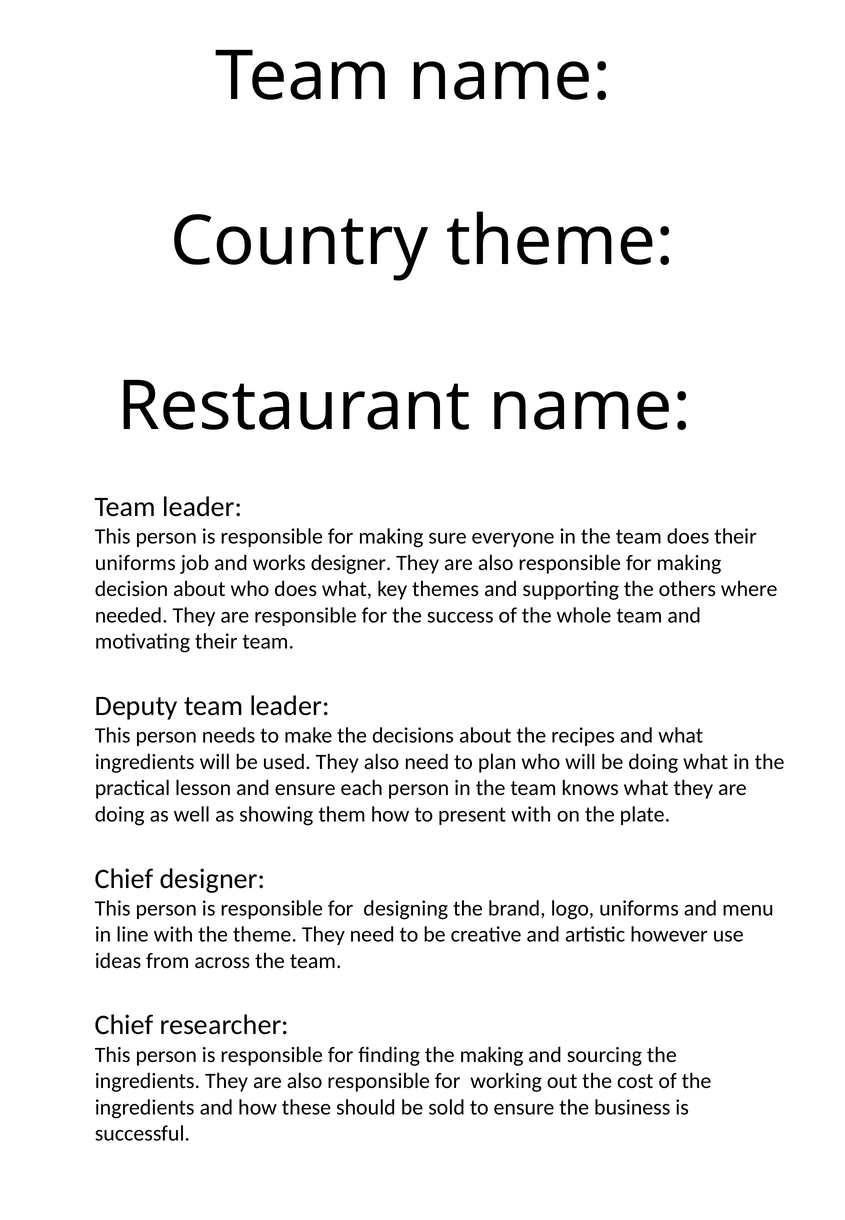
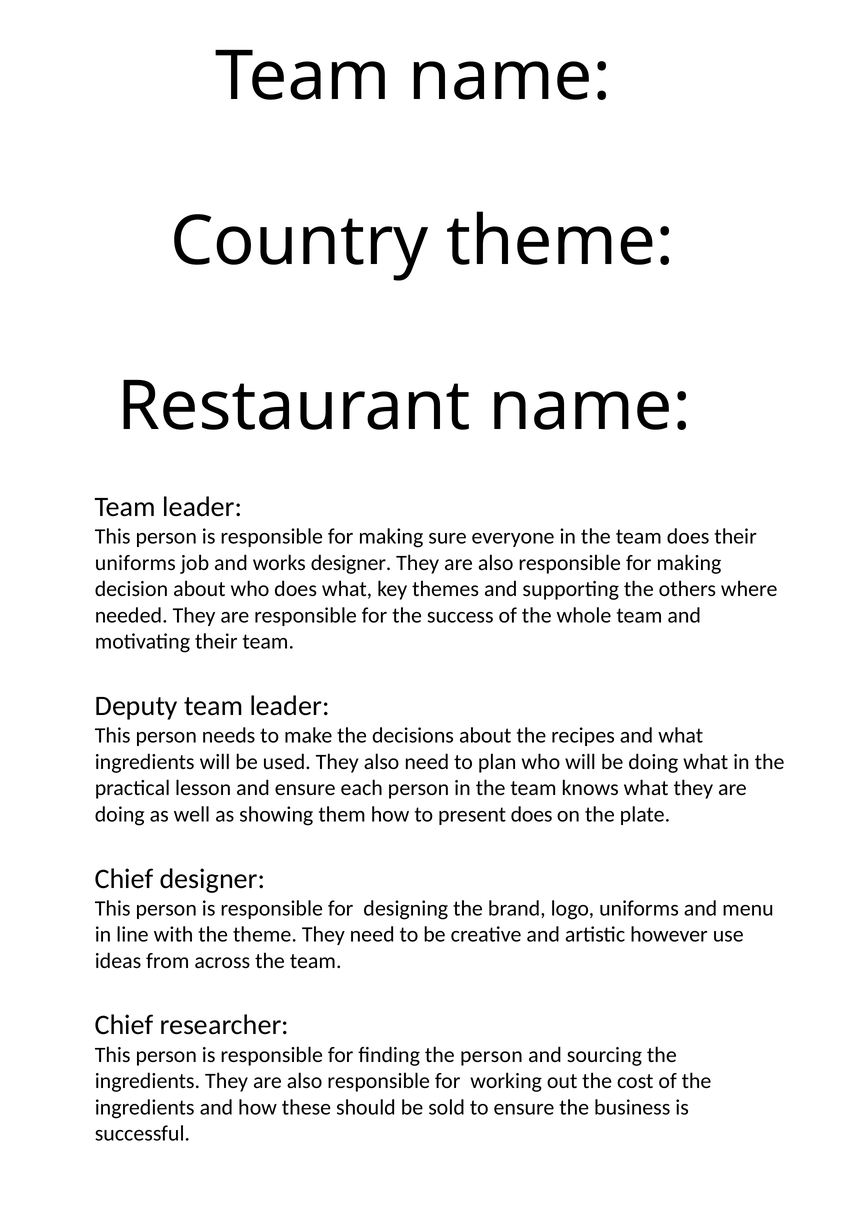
present with: with -> does (532, 815)
the making: making -> person (491, 1055)
